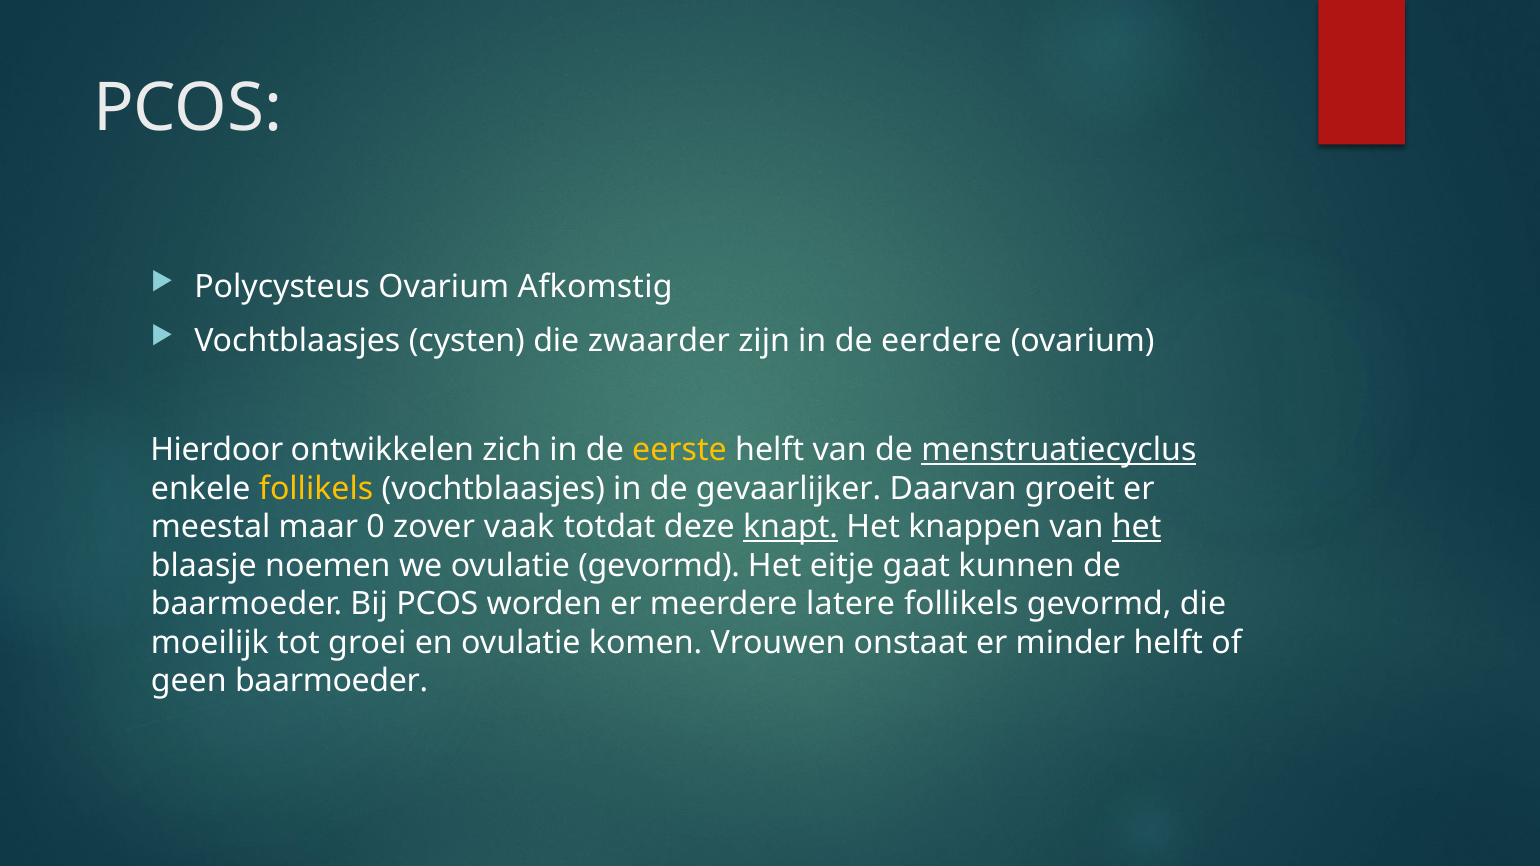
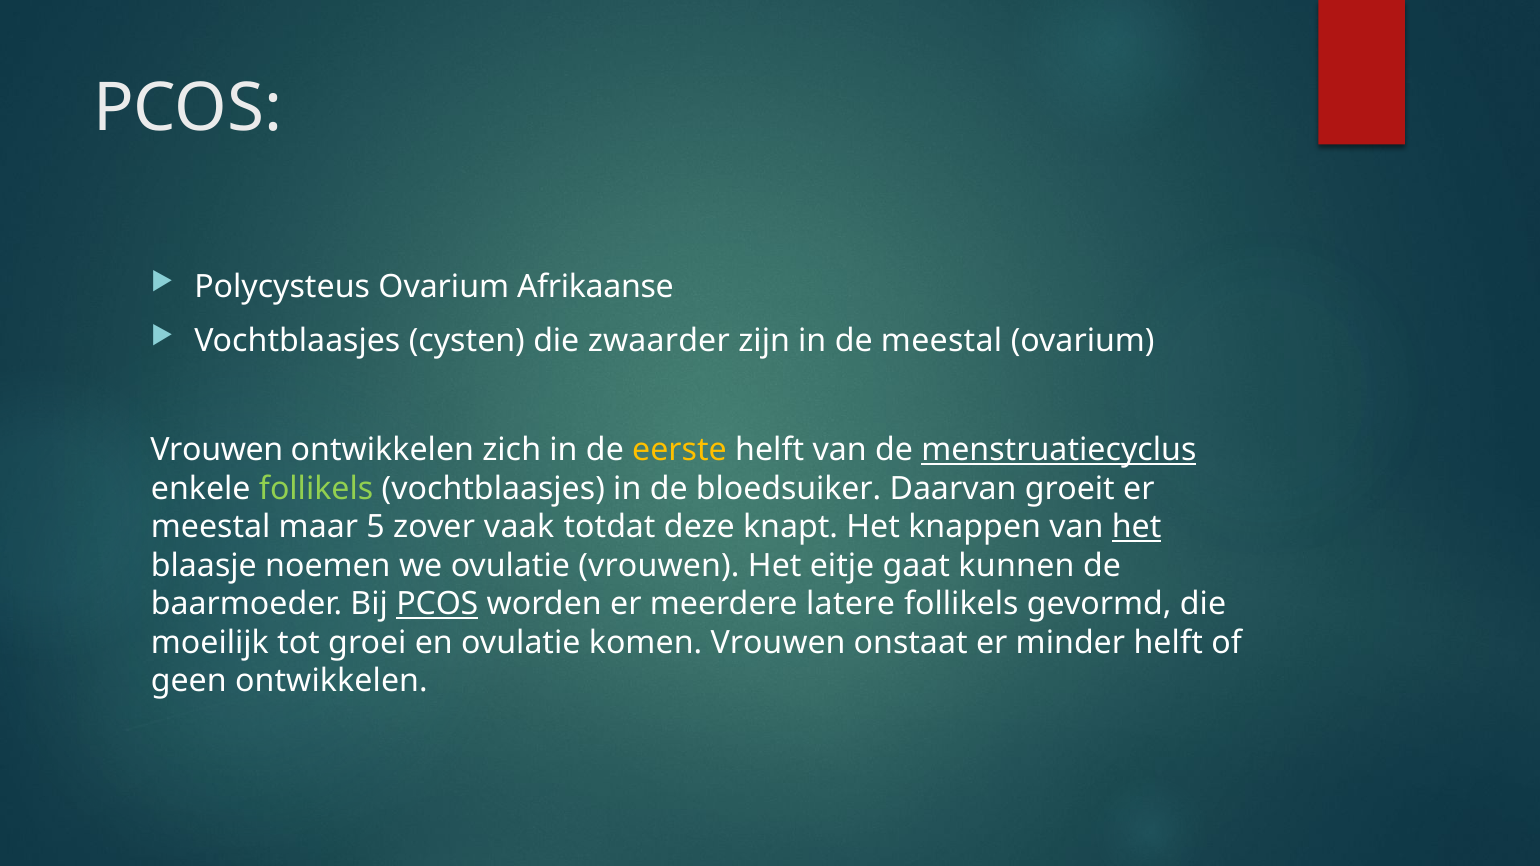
Afkomstig: Afkomstig -> Afrikaanse (595, 287)
de eerdere: eerdere -> meestal (942, 341)
Hierdoor: Hierdoor -> Vrouwen (217, 450)
follikels colour: yellow -> light green (316, 489)
gevaarlijker: gevaarlijker -> bloedsuiker (789, 489)
0: 0 -> 5 (376, 527)
knapt underline: present -> none (791, 527)
ovulatie gevormd: gevormd -> vrouwen (659, 566)
PCOS underline: none -> present (437, 604)
geen baarmoeder: baarmoeder -> ontwikkelen (331, 681)
